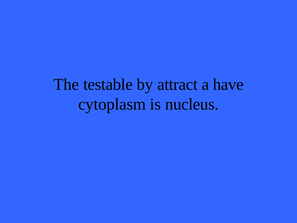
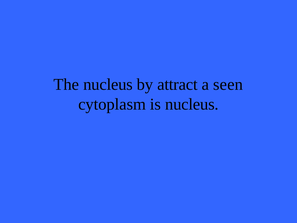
The testable: testable -> nucleus (108, 84)
have: have -> seen (228, 84)
